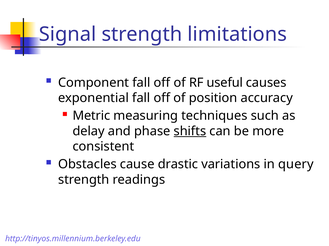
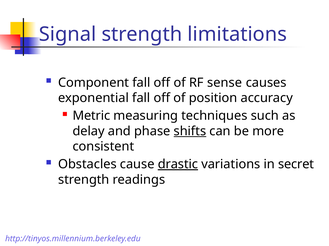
useful: useful -> sense (225, 83)
drastic underline: none -> present (178, 165)
query: query -> secret (296, 165)
